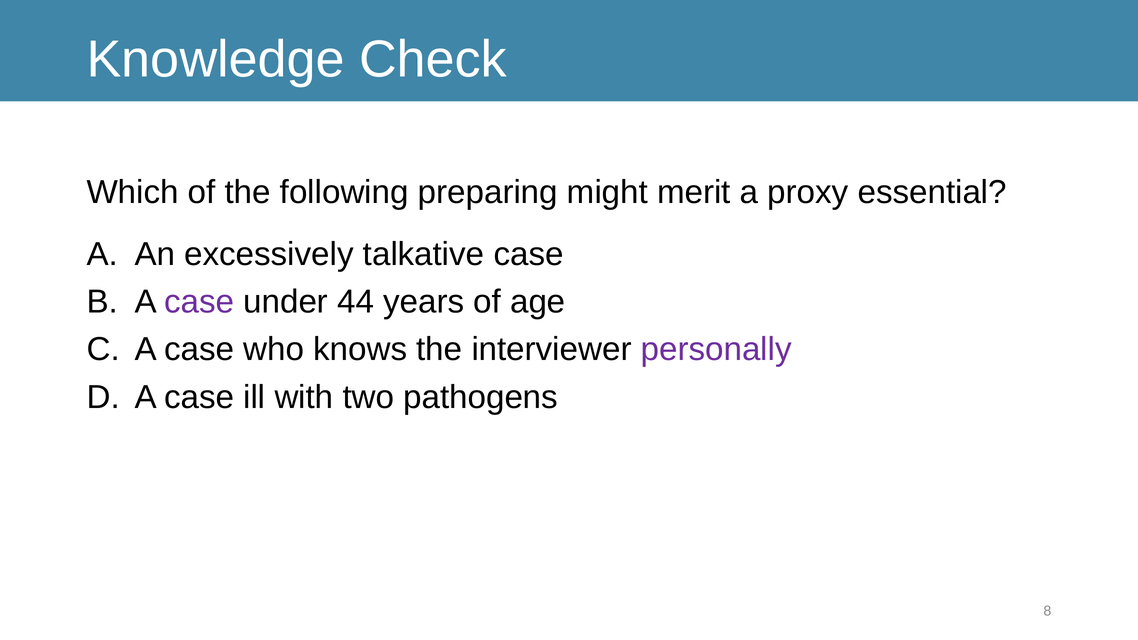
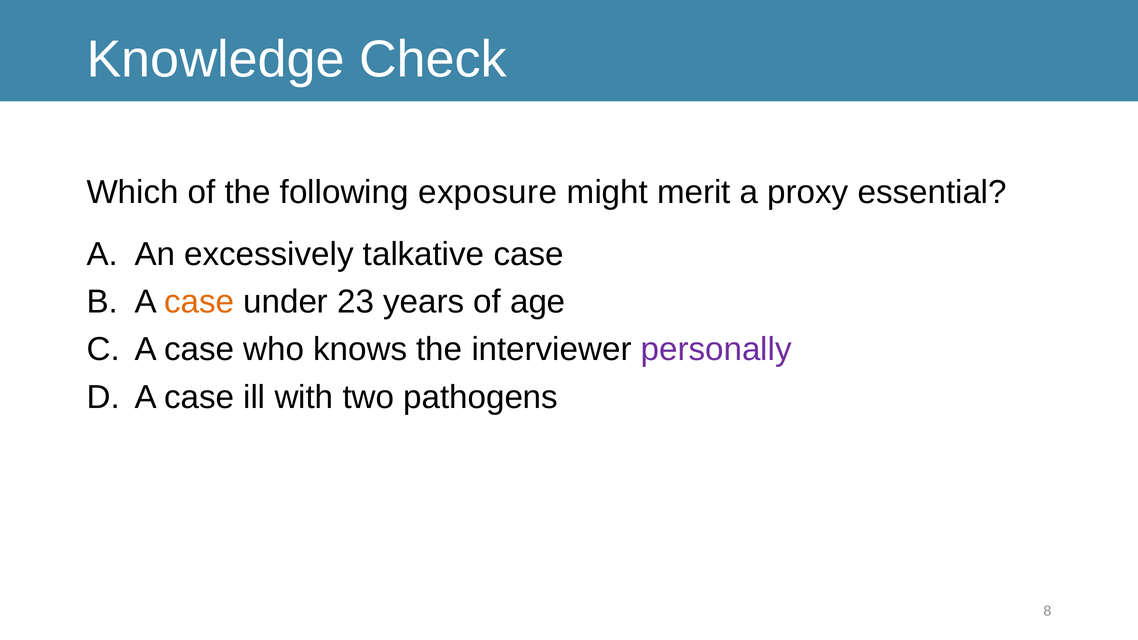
preparing: preparing -> exposure (488, 192)
case colour: purple -> orange (199, 302)
44: 44 -> 23 (356, 302)
